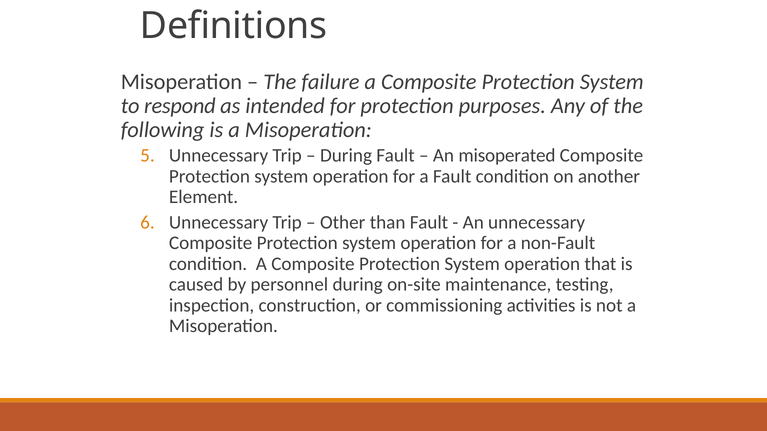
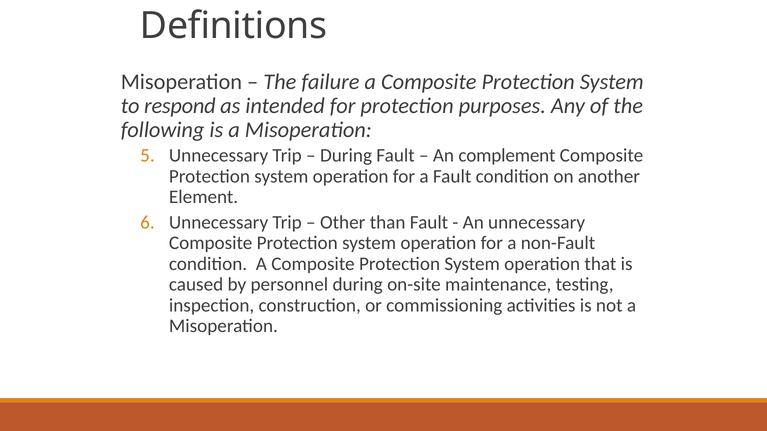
misoperated: misoperated -> complement (507, 156)
